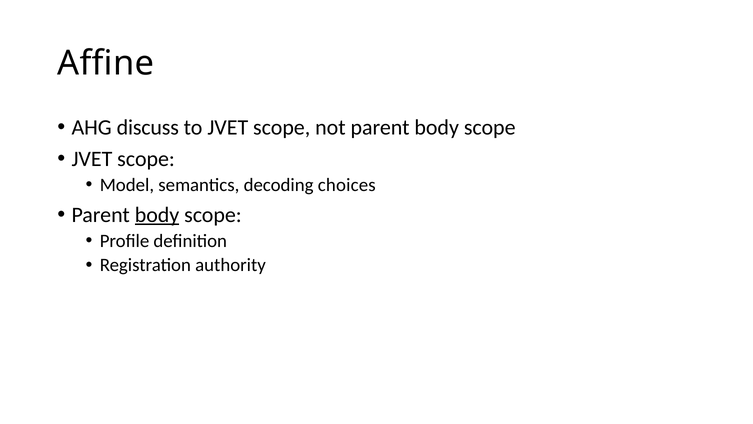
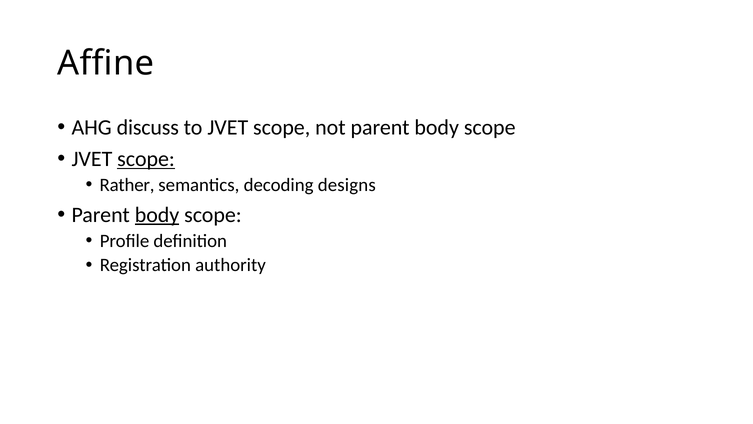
scope underline: none -> present (146, 159)
Model: Model -> Rather (127, 185)
choices: choices -> designs (347, 185)
